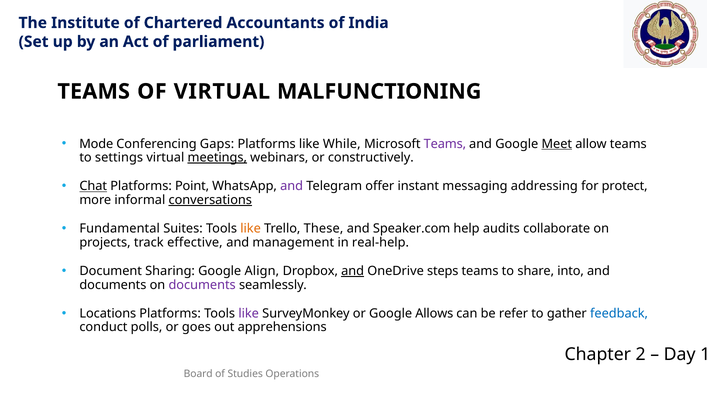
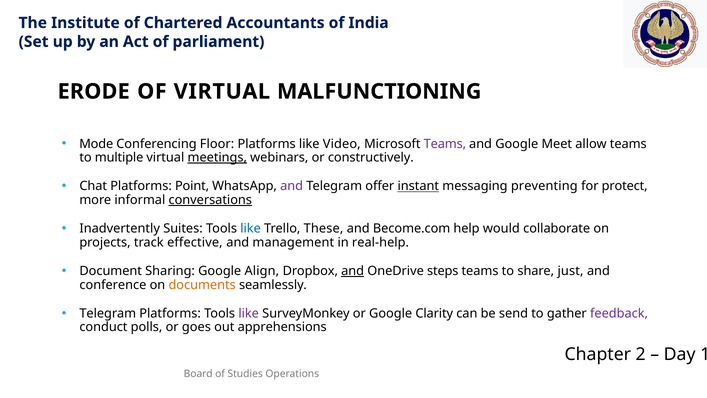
TEAMS: TEAMS -> ERODE (94, 91)
Gaps: Gaps -> Floor (217, 144)
While: While -> Video (342, 144)
Meet underline: present -> none (557, 144)
settings: settings -> multiple (119, 158)
Chat underline: present -> none (93, 186)
instant underline: none -> present (418, 186)
addressing: addressing -> preventing (544, 186)
Fundamental: Fundamental -> Inadvertently (120, 228)
like colour: orange -> blue (251, 228)
Speaker.com: Speaker.com -> Become.com (412, 228)
audits: audits -> would (501, 228)
into: into -> just (570, 271)
documents: documents -> conference (113, 285)
documents colour: purple -> orange (202, 285)
Locations: Locations -> Telegram (108, 313)
Allows: Allows -> Clarity (434, 313)
refer: refer -> send (514, 313)
feedback colour: blue -> purple (619, 313)
